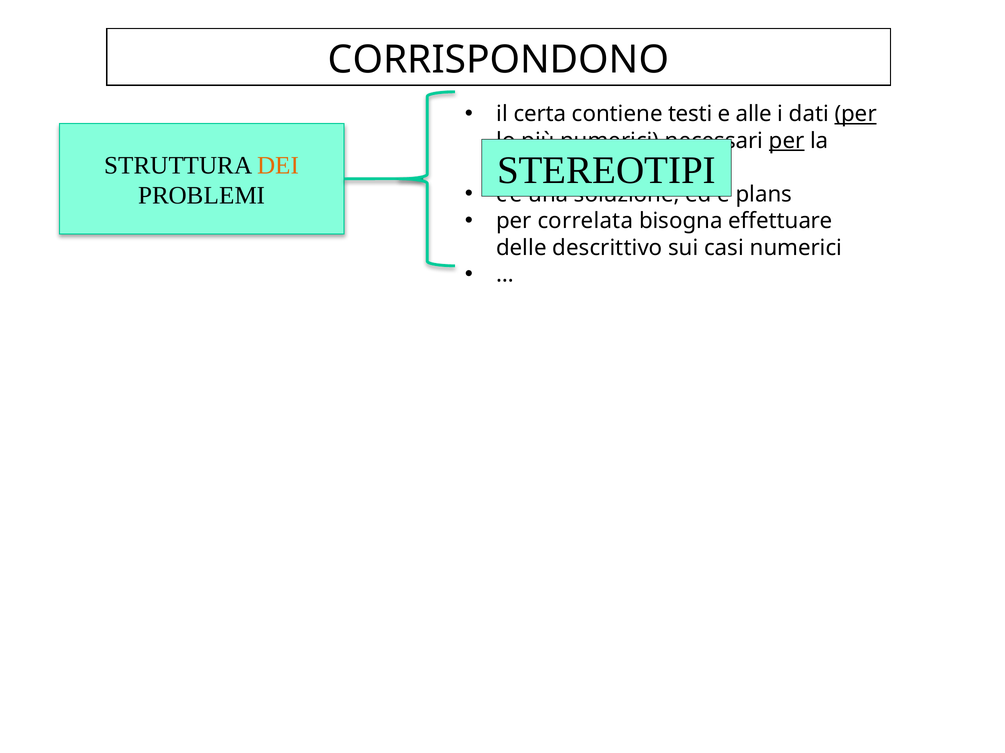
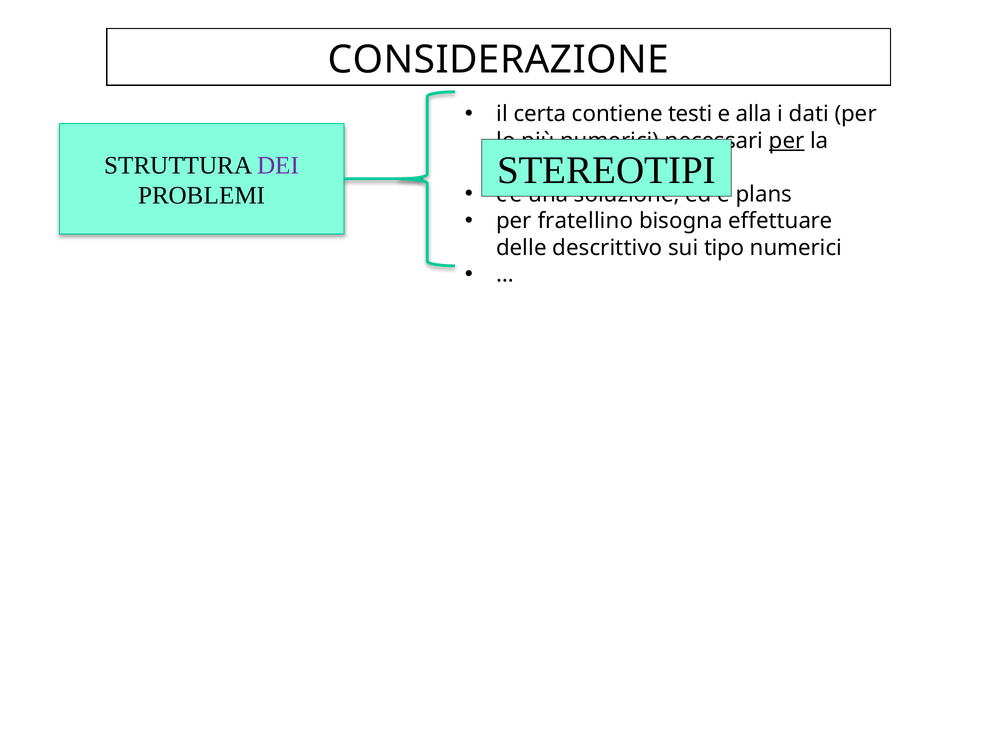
CORRISPONDONO: CORRISPONDONO -> CONSIDERAZIONE (498, 60)
alle: alle -> alla (754, 114)
per underline: present -> none (856, 114)
DEI colour: orange -> purple (278, 166)
correlata: correlata -> fratellino (585, 221)
casi: casi -> tipo (724, 248)
